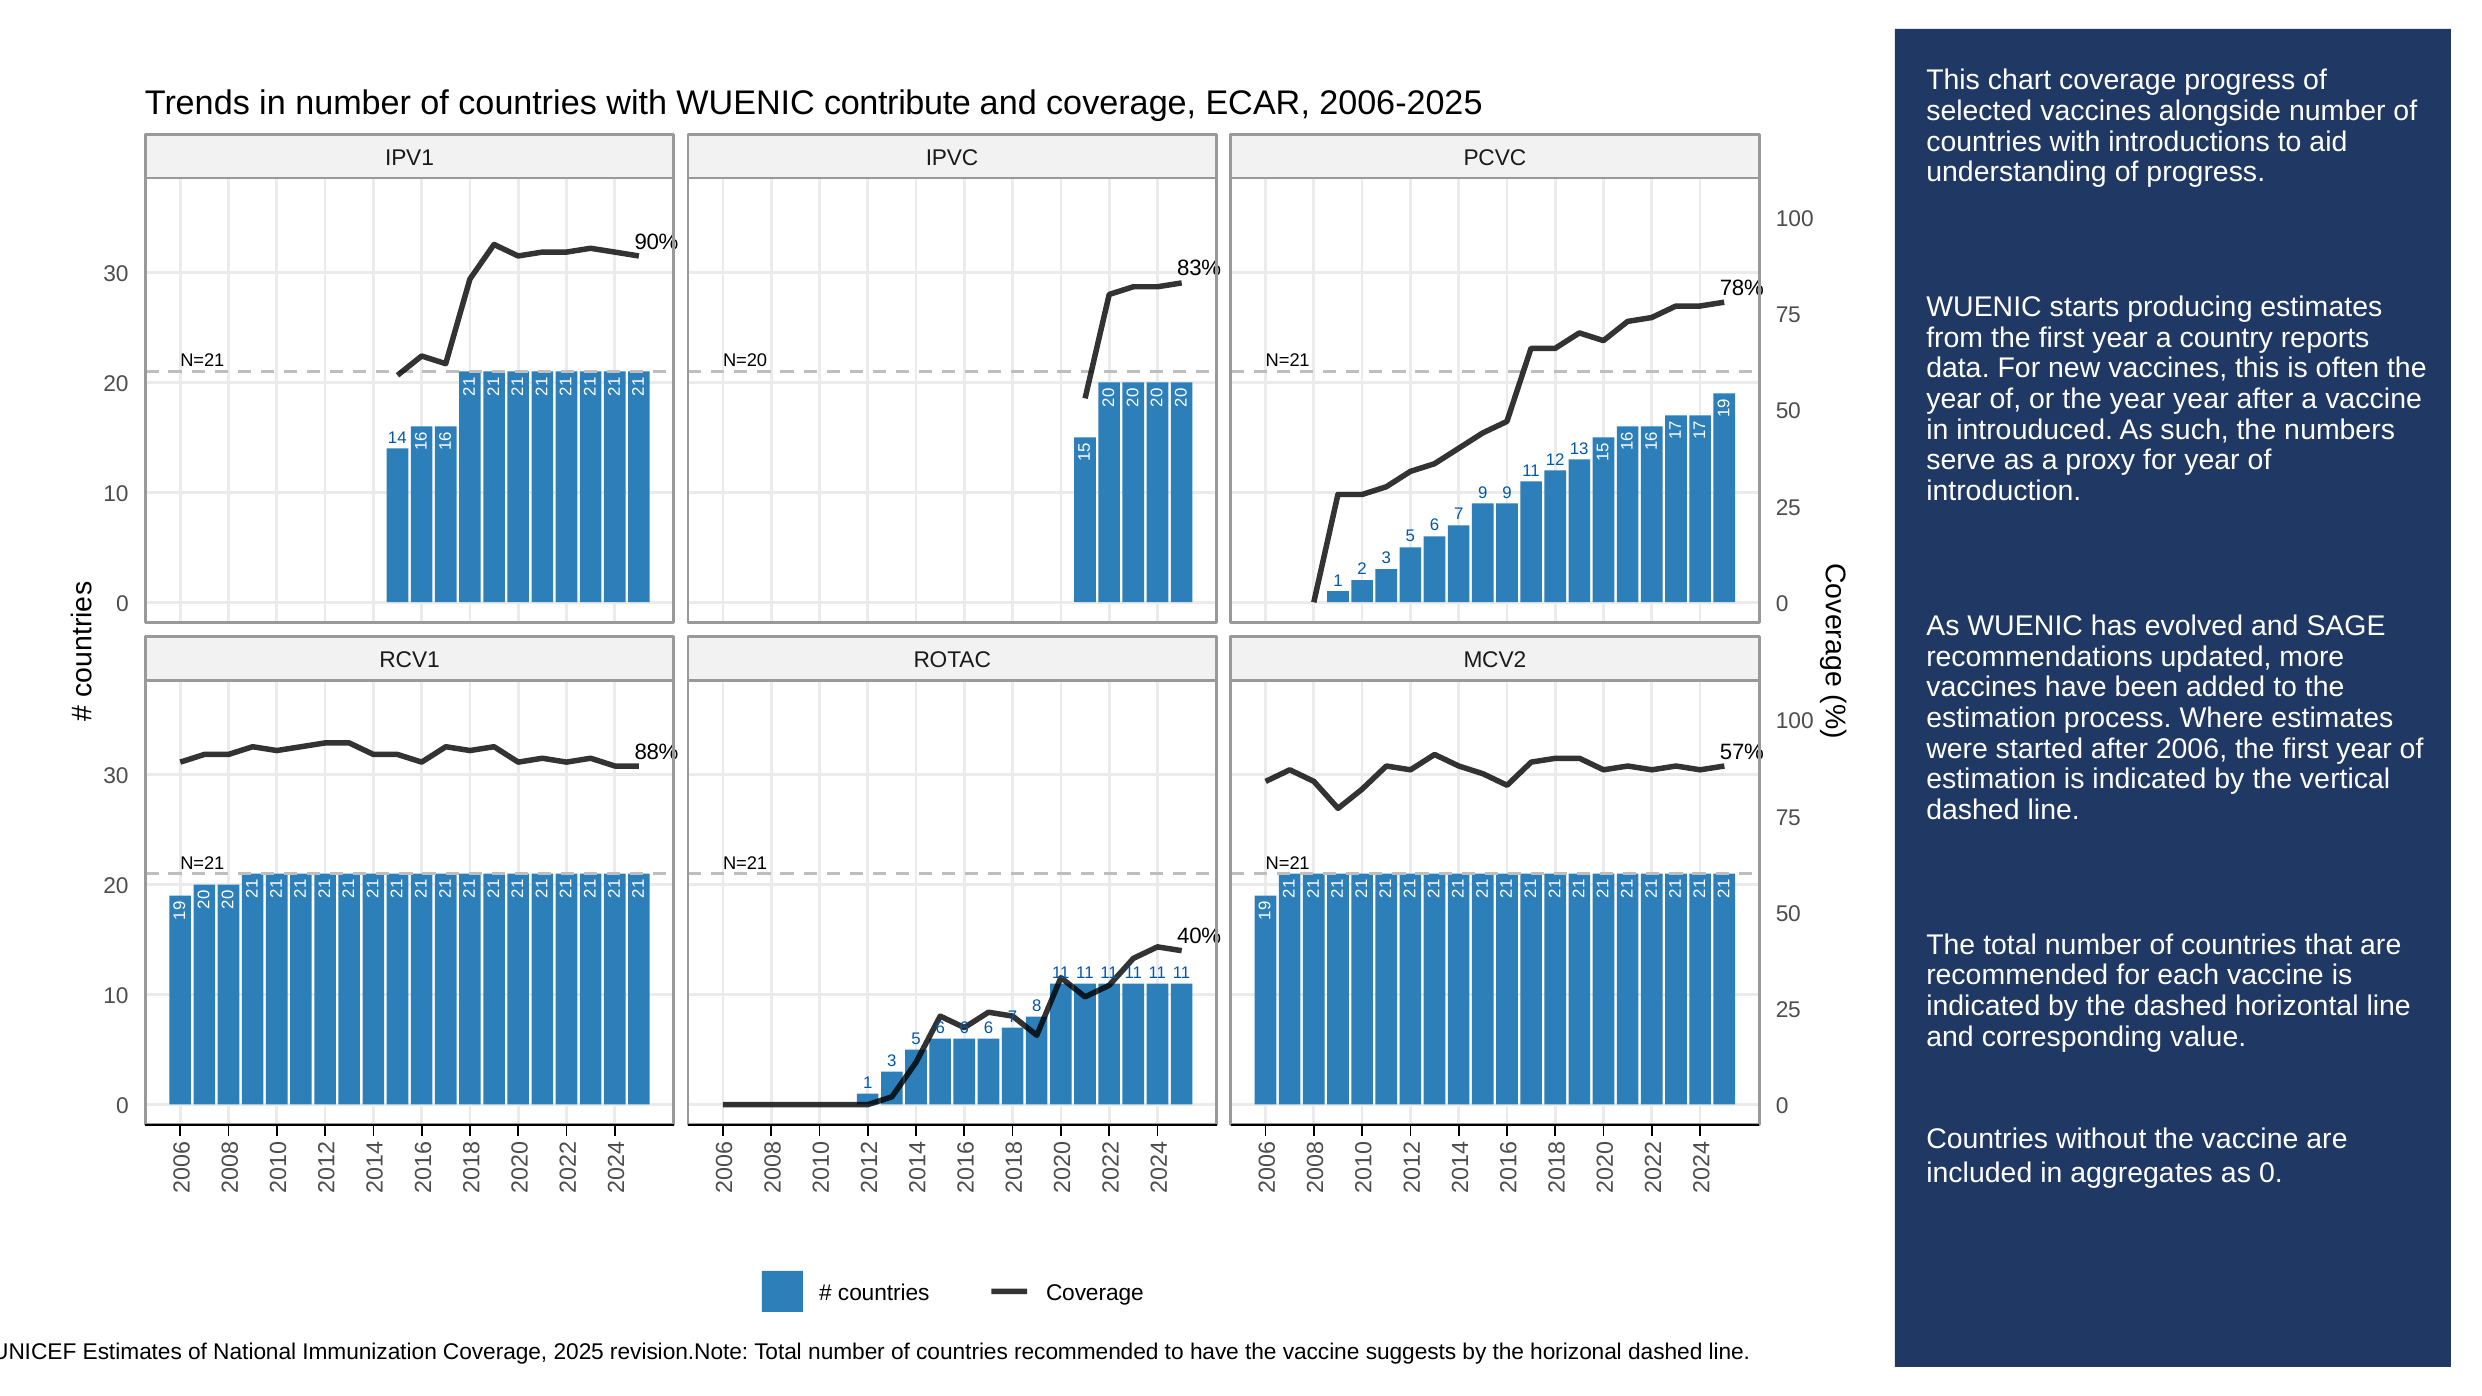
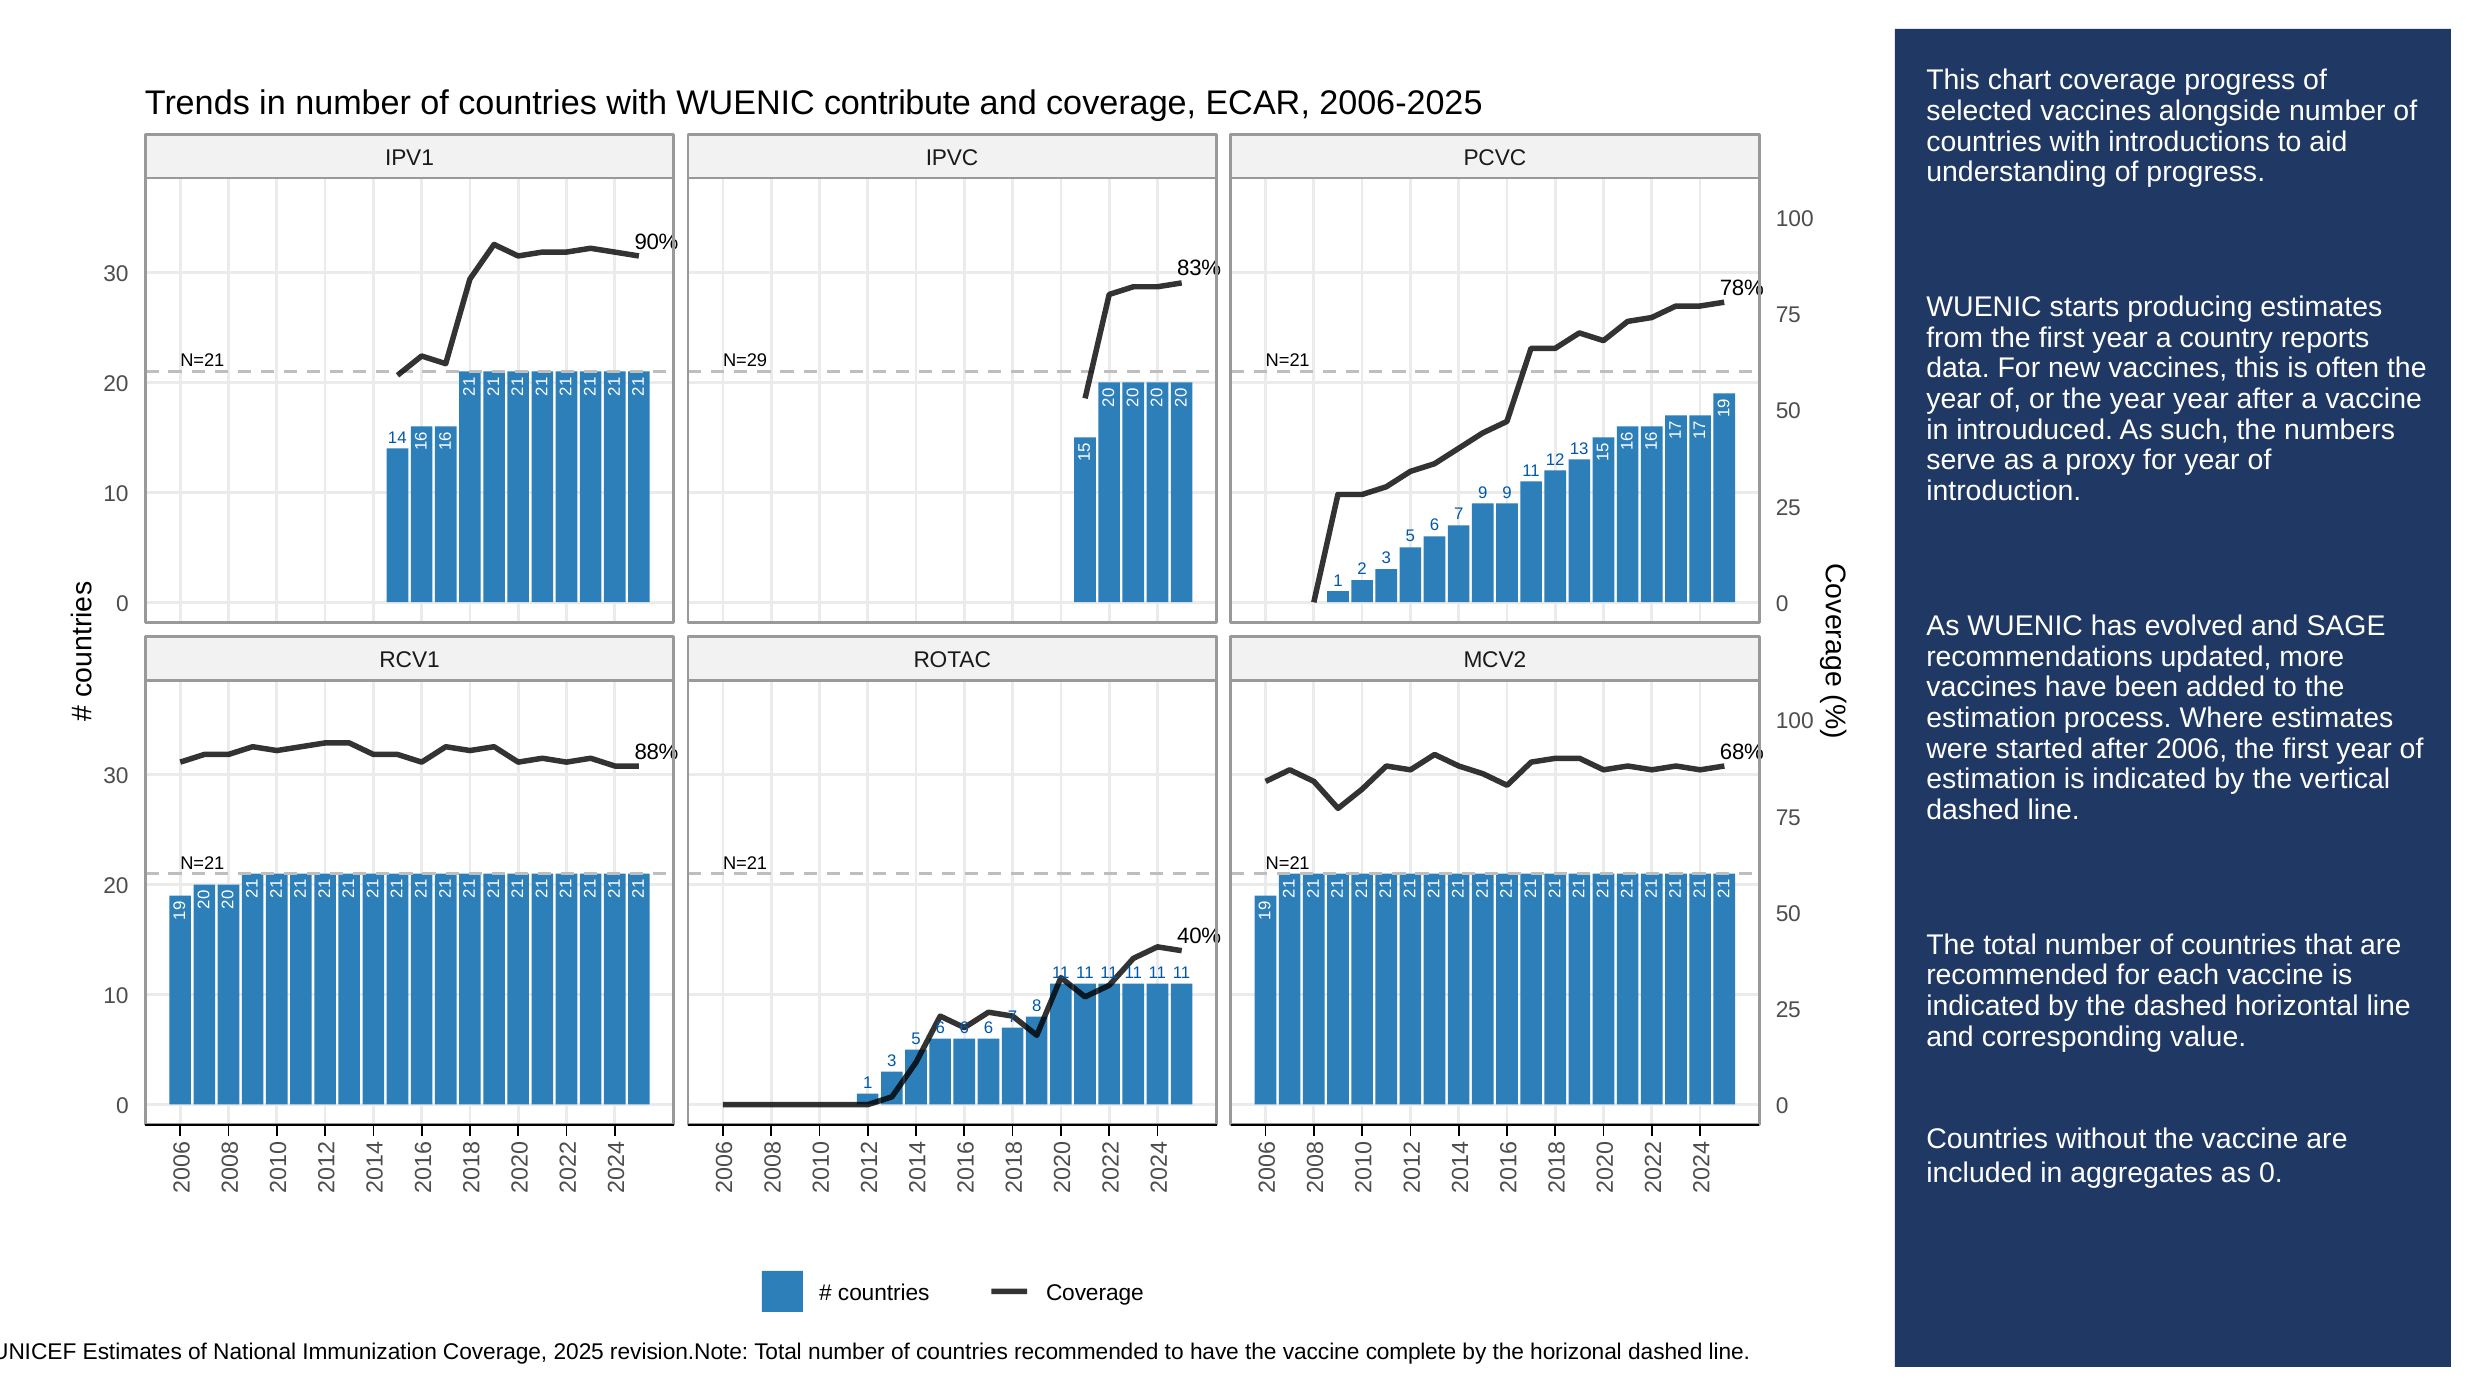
N=20: N=20 -> N=29 (745, 361)
57%: 57% -> 68% (1742, 752)
suggests: suggests -> complete (1411, 1352)
